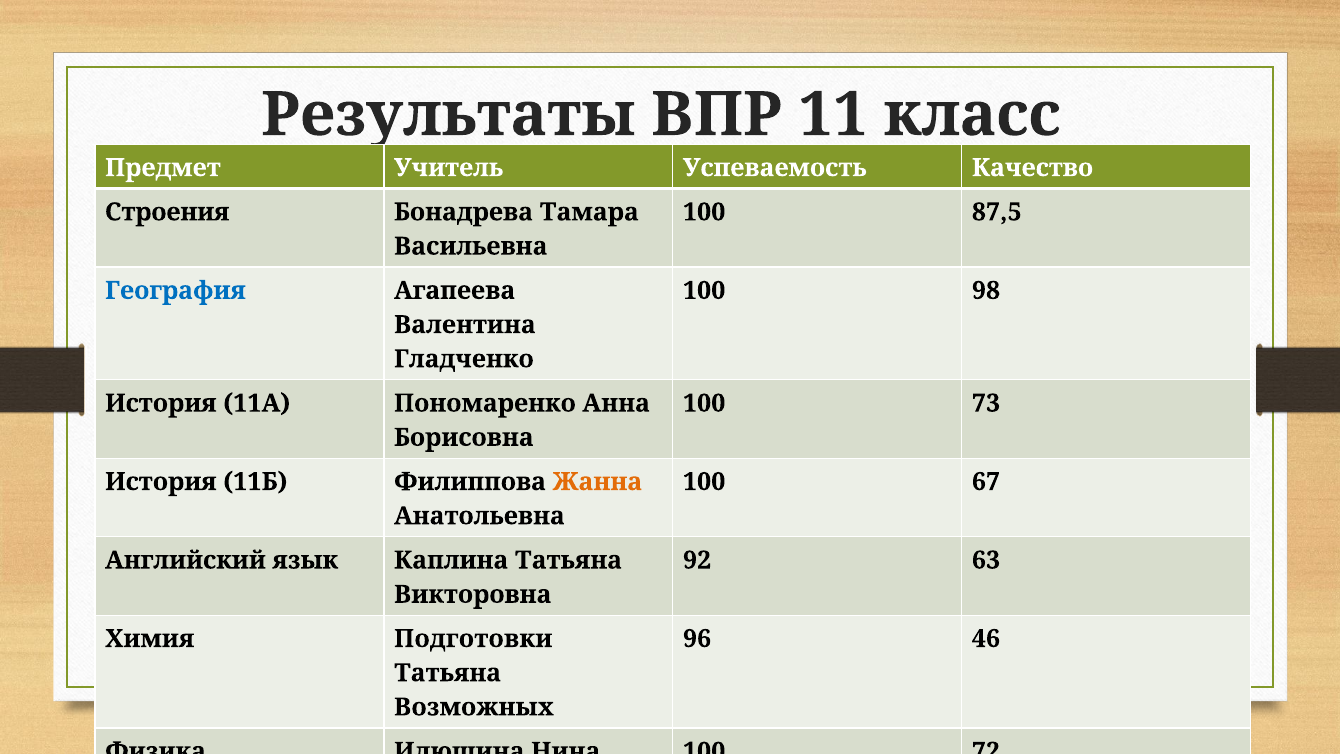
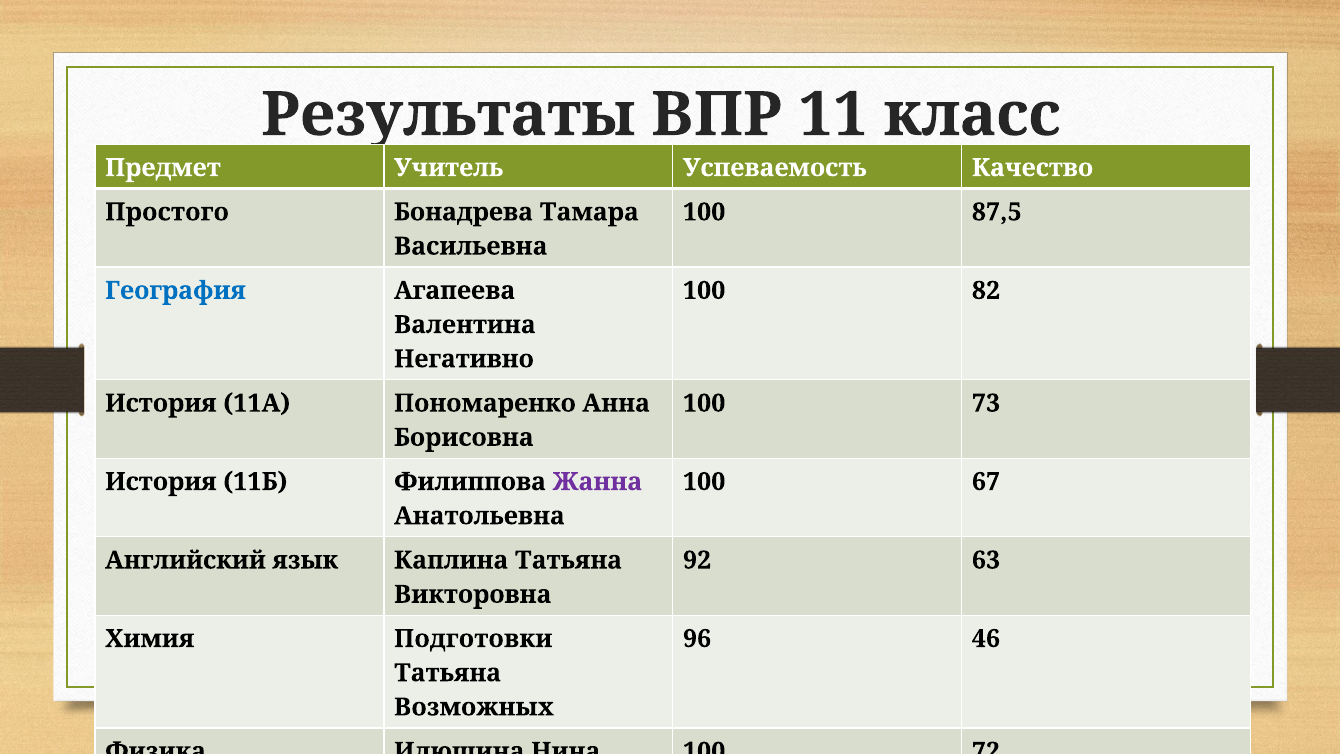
Строения: Строения -> Простого (167, 212)
98: 98 -> 82 (986, 291)
Гладченко: Гладченко -> Негативно (464, 359)
Жанна colour: orange -> purple (597, 482)
